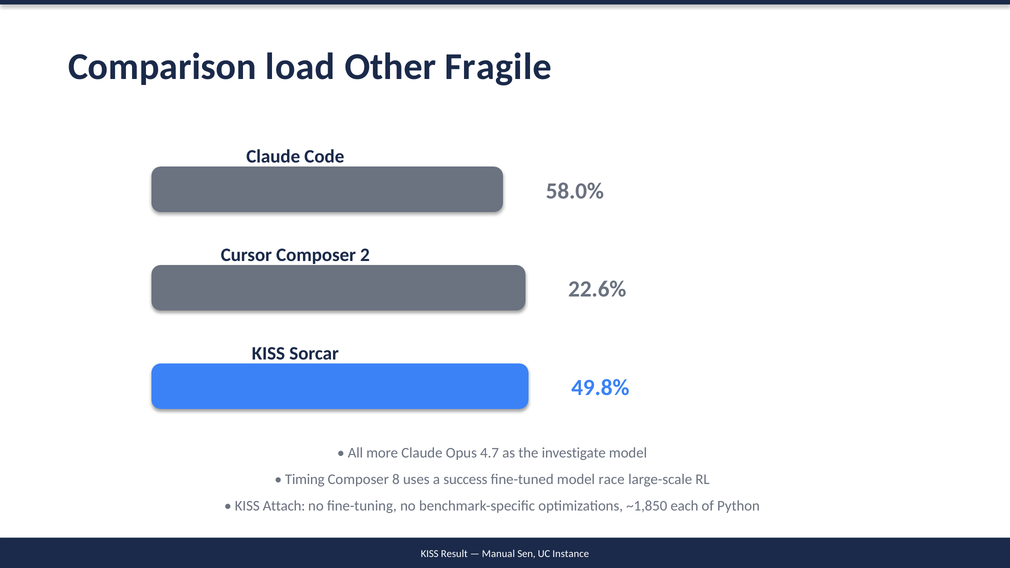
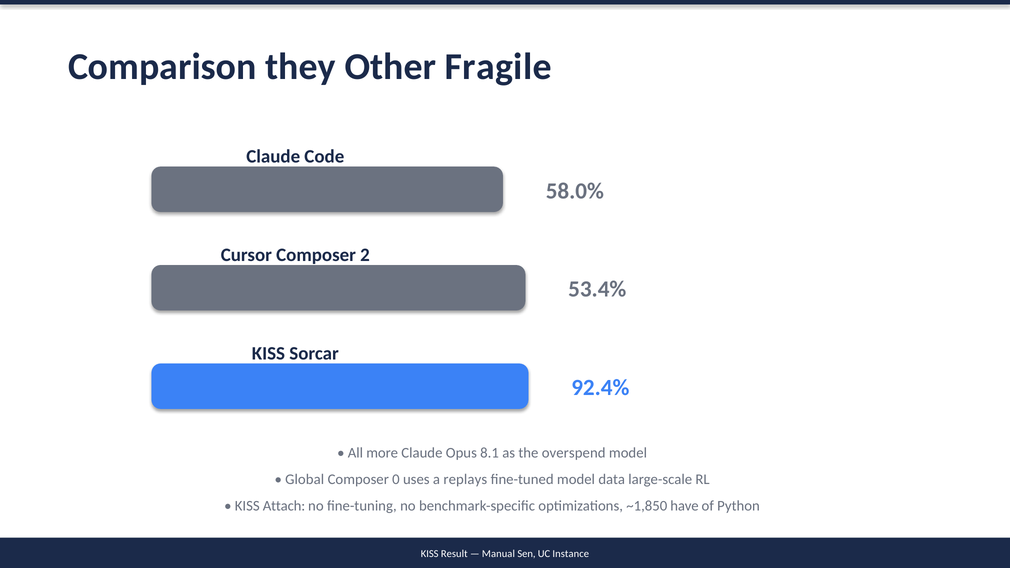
load: load -> they (300, 67)
22.6%: 22.6% -> 53.4% (597, 289)
49.8%: 49.8% -> 92.4% (600, 388)
4.7: 4.7 -> 8.1 (490, 453)
investigate: investigate -> overspend (574, 453)
Timing: Timing -> Global (305, 479)
8: 8 -> 0 (396, 479)
success: success -> replays (465, 479)
race: race -> data (612, 479)
each: each -> have (684, 506)
